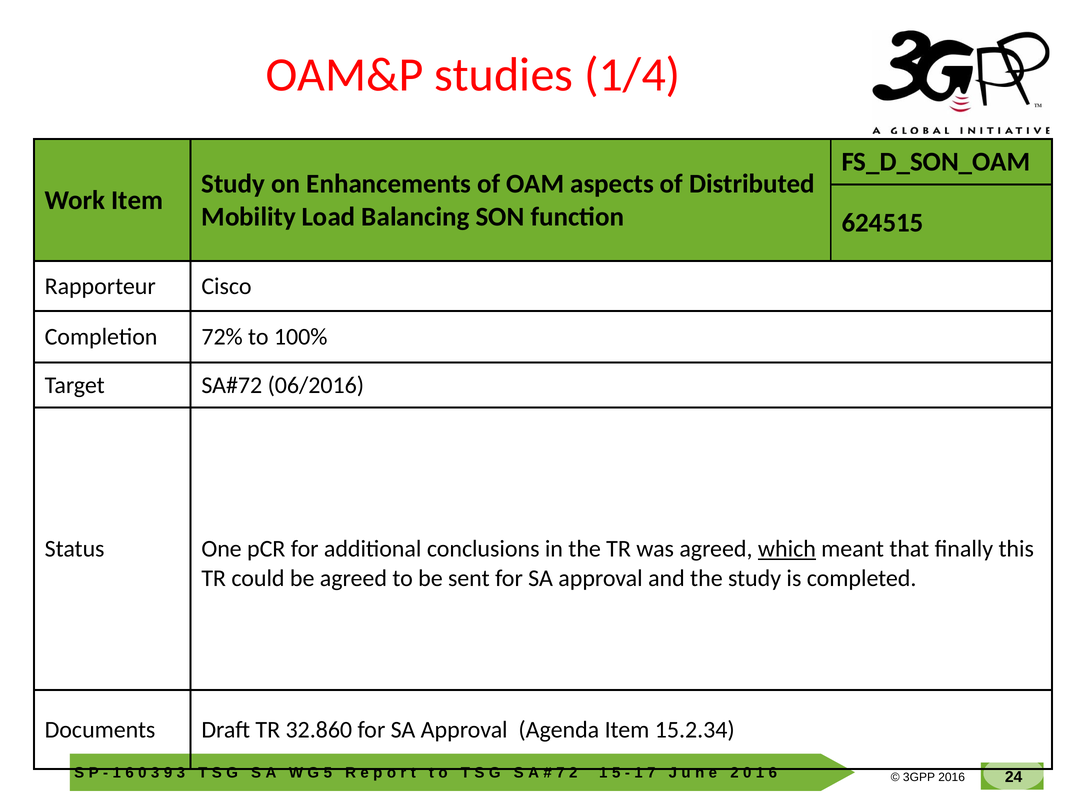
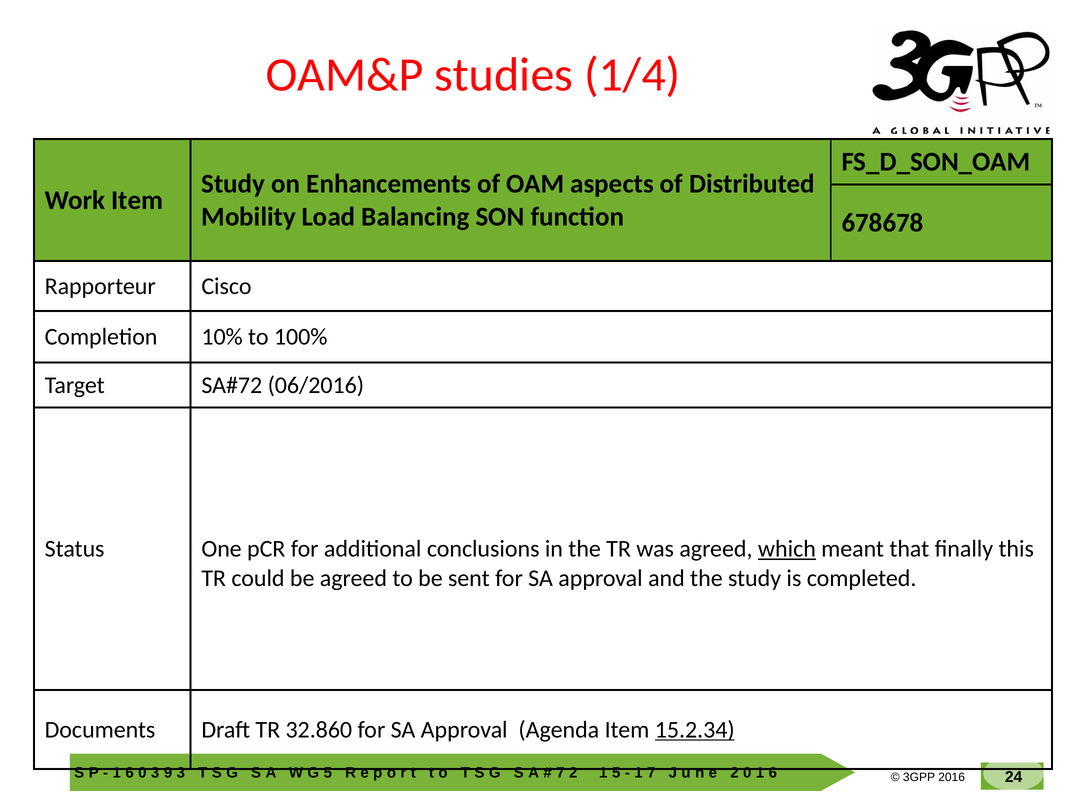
624515: 624515 -> 678678 (883, 223)
72%: 72% -> 10% (222, 337)
15.2.34 underline: none -> present (695, 729)
